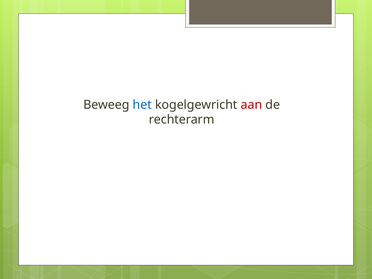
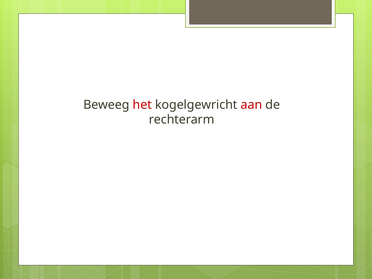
het colour: blue -> red (142, 105)
